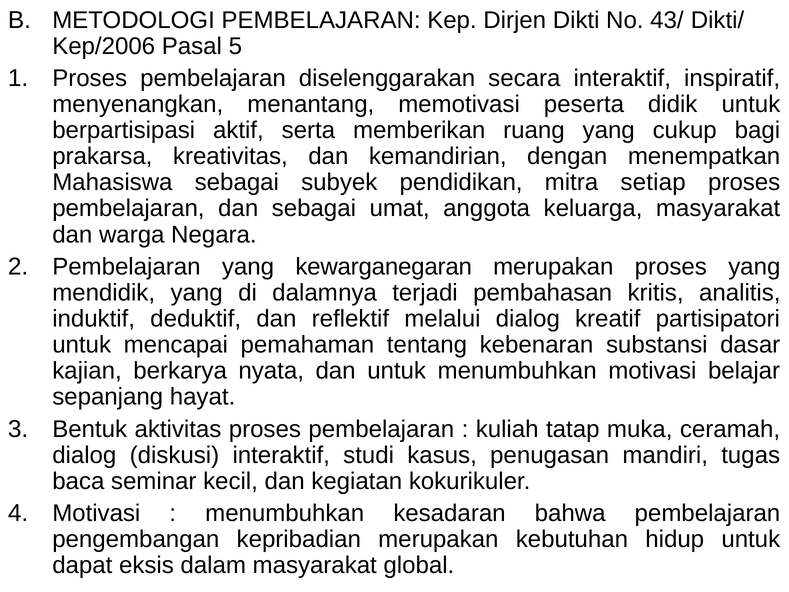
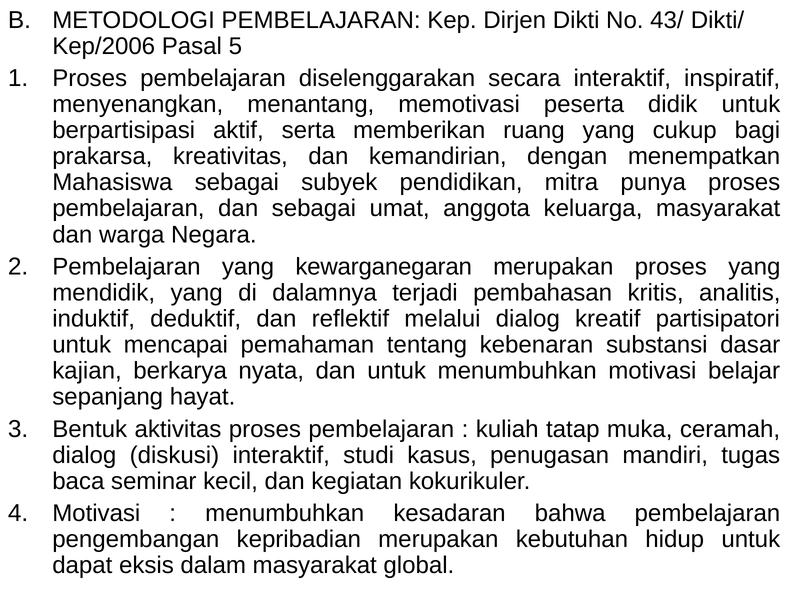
setiap: setiap -> punya (653, 182)
